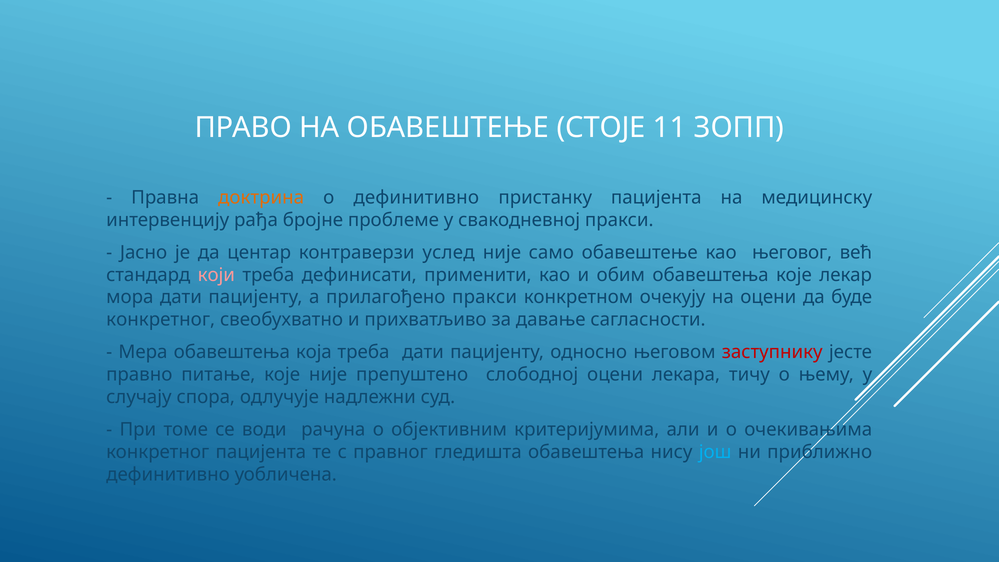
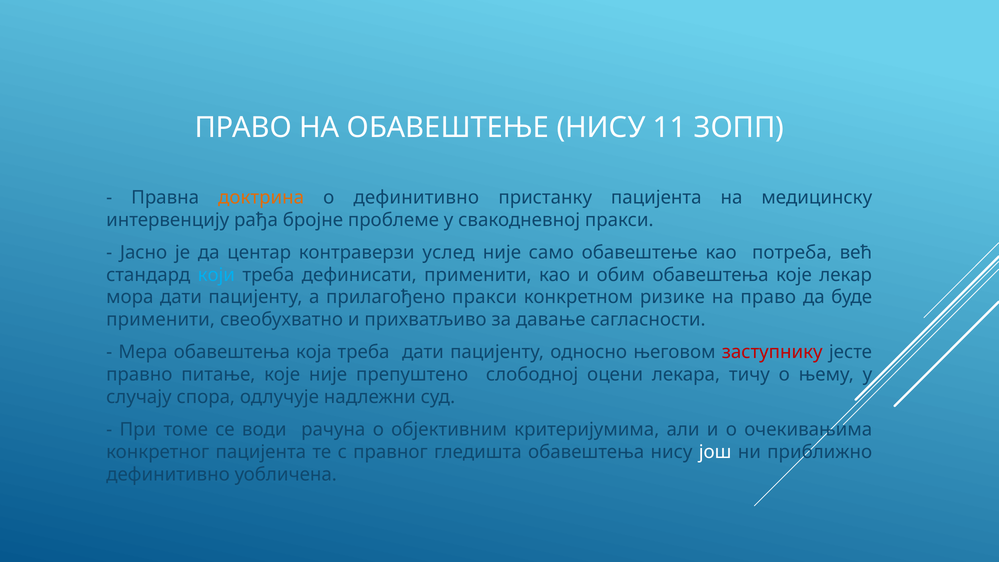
ОБАВЕШТЕЊЕ СТОЈЕ: СТОЈЕ -> НИСУ (601, 128)
његовог: његовог -> потреба (792, 252)
који colour: pink -> light blue (216, 275)
очекују: очекују -> ризике (672, 297)
на оцени: оцени -> право (768, 297)
конкретног: конкретног -> применити (161, 320)
још colour: light blue -> white (715, 452)
